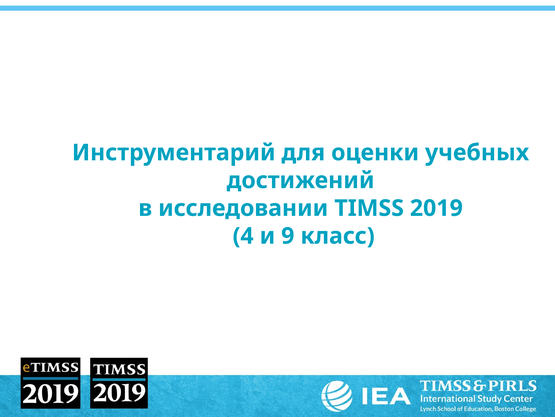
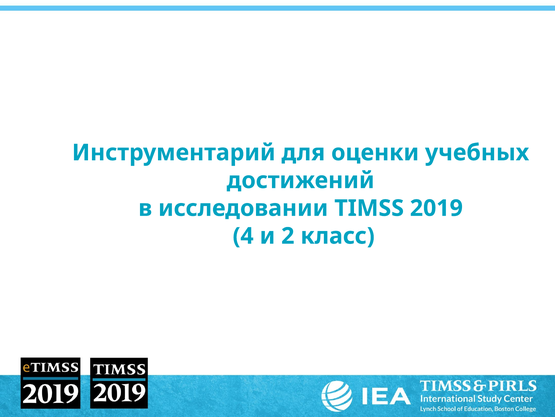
9: 9 -> 2 (288, 236)
